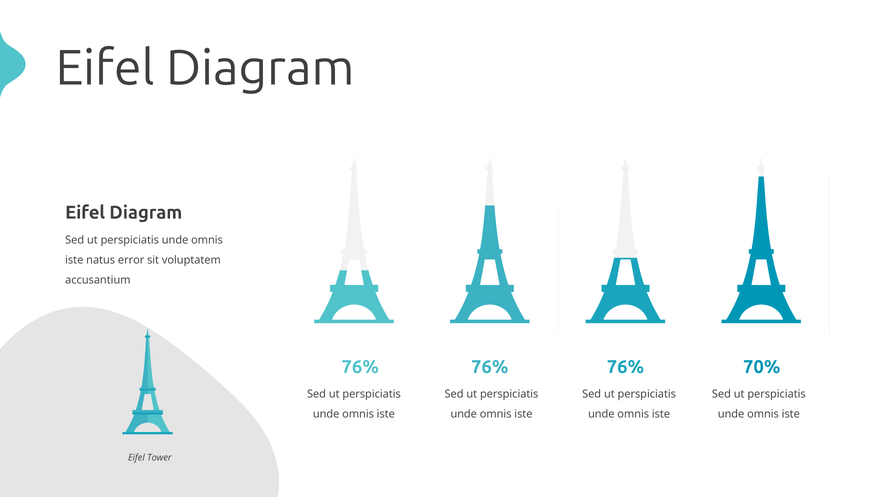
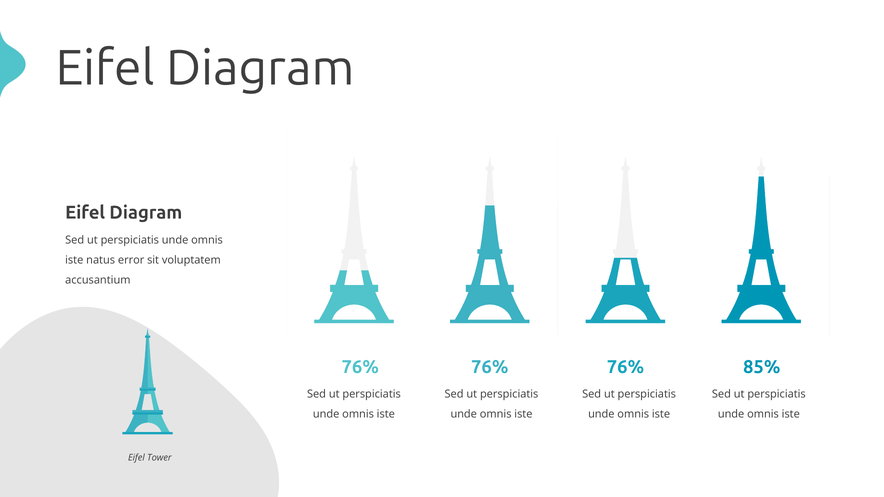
70%: 70% -> 85% (762, 367)
